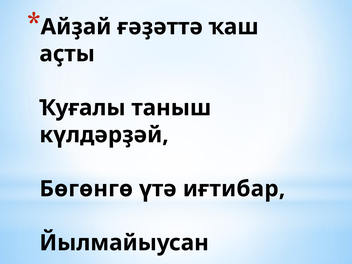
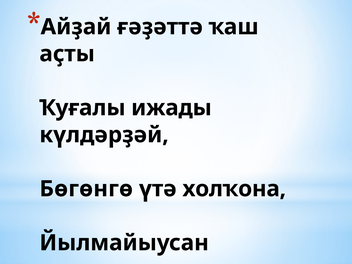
таныш: таныш -> ижады (171, 108)
иғтибар: иғтибар -> холҡона (234, 189)
